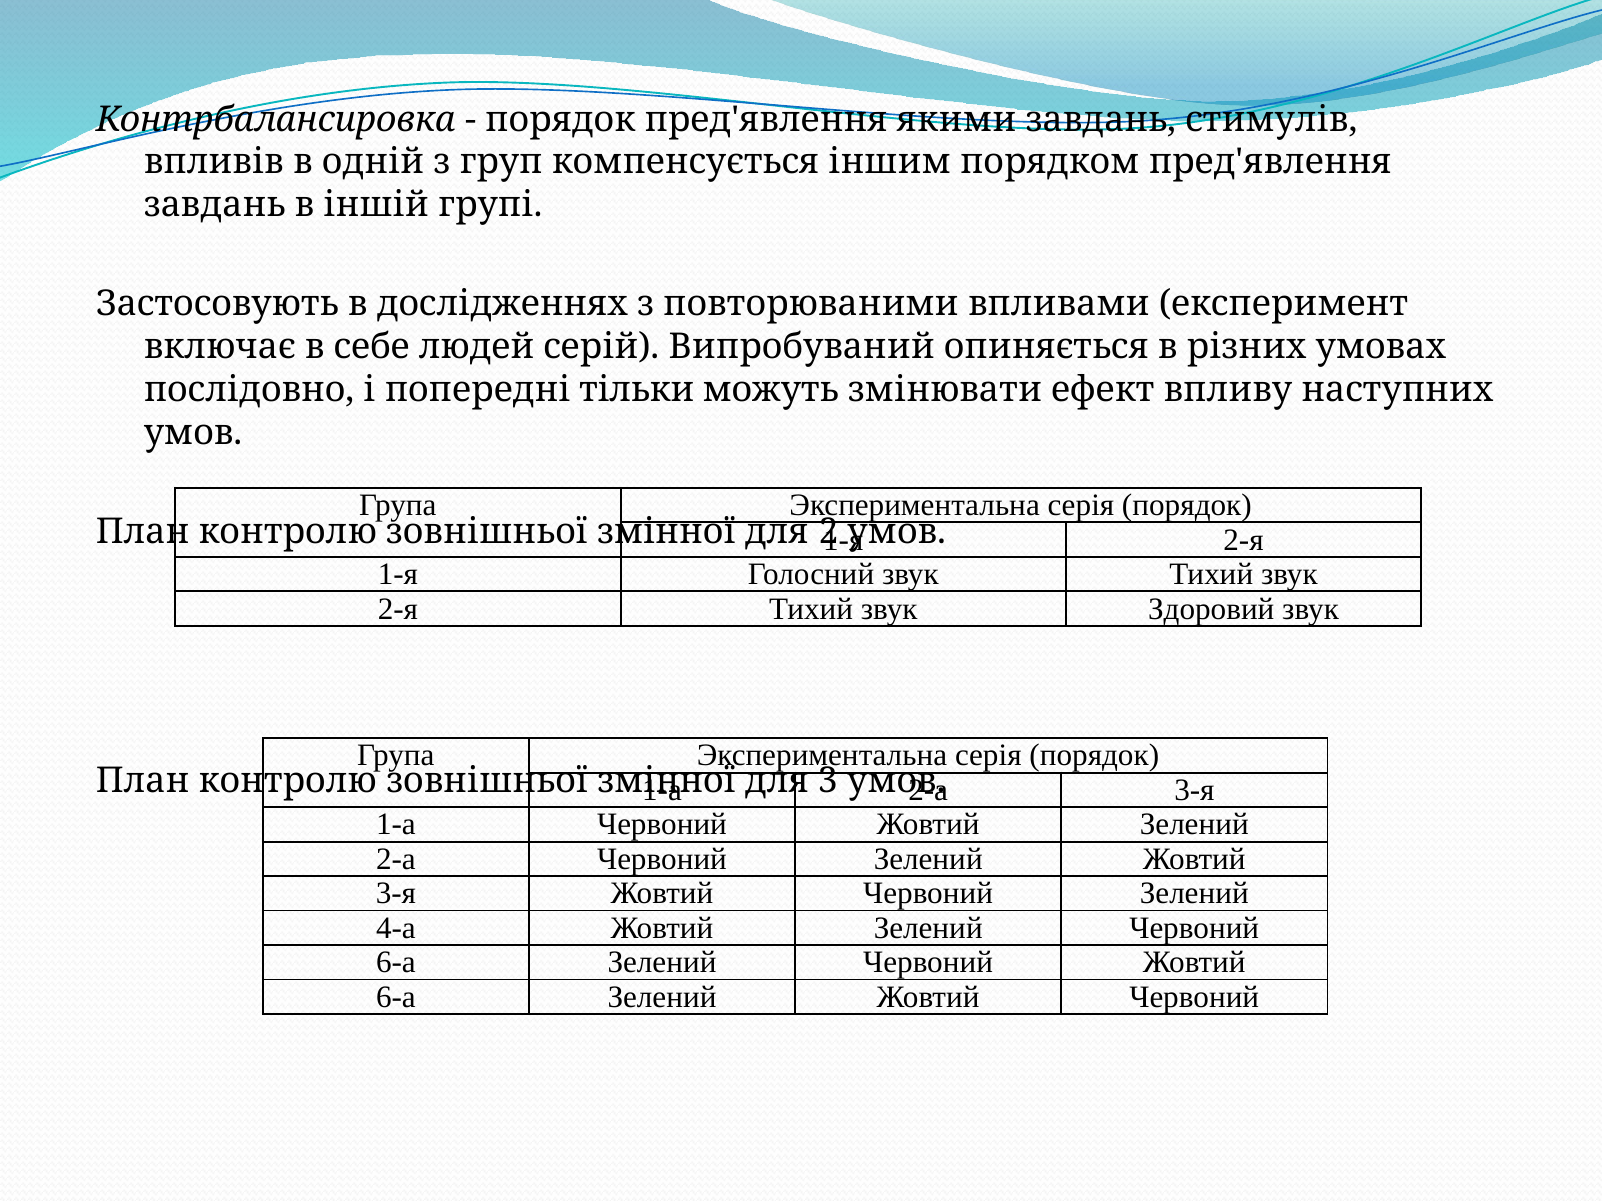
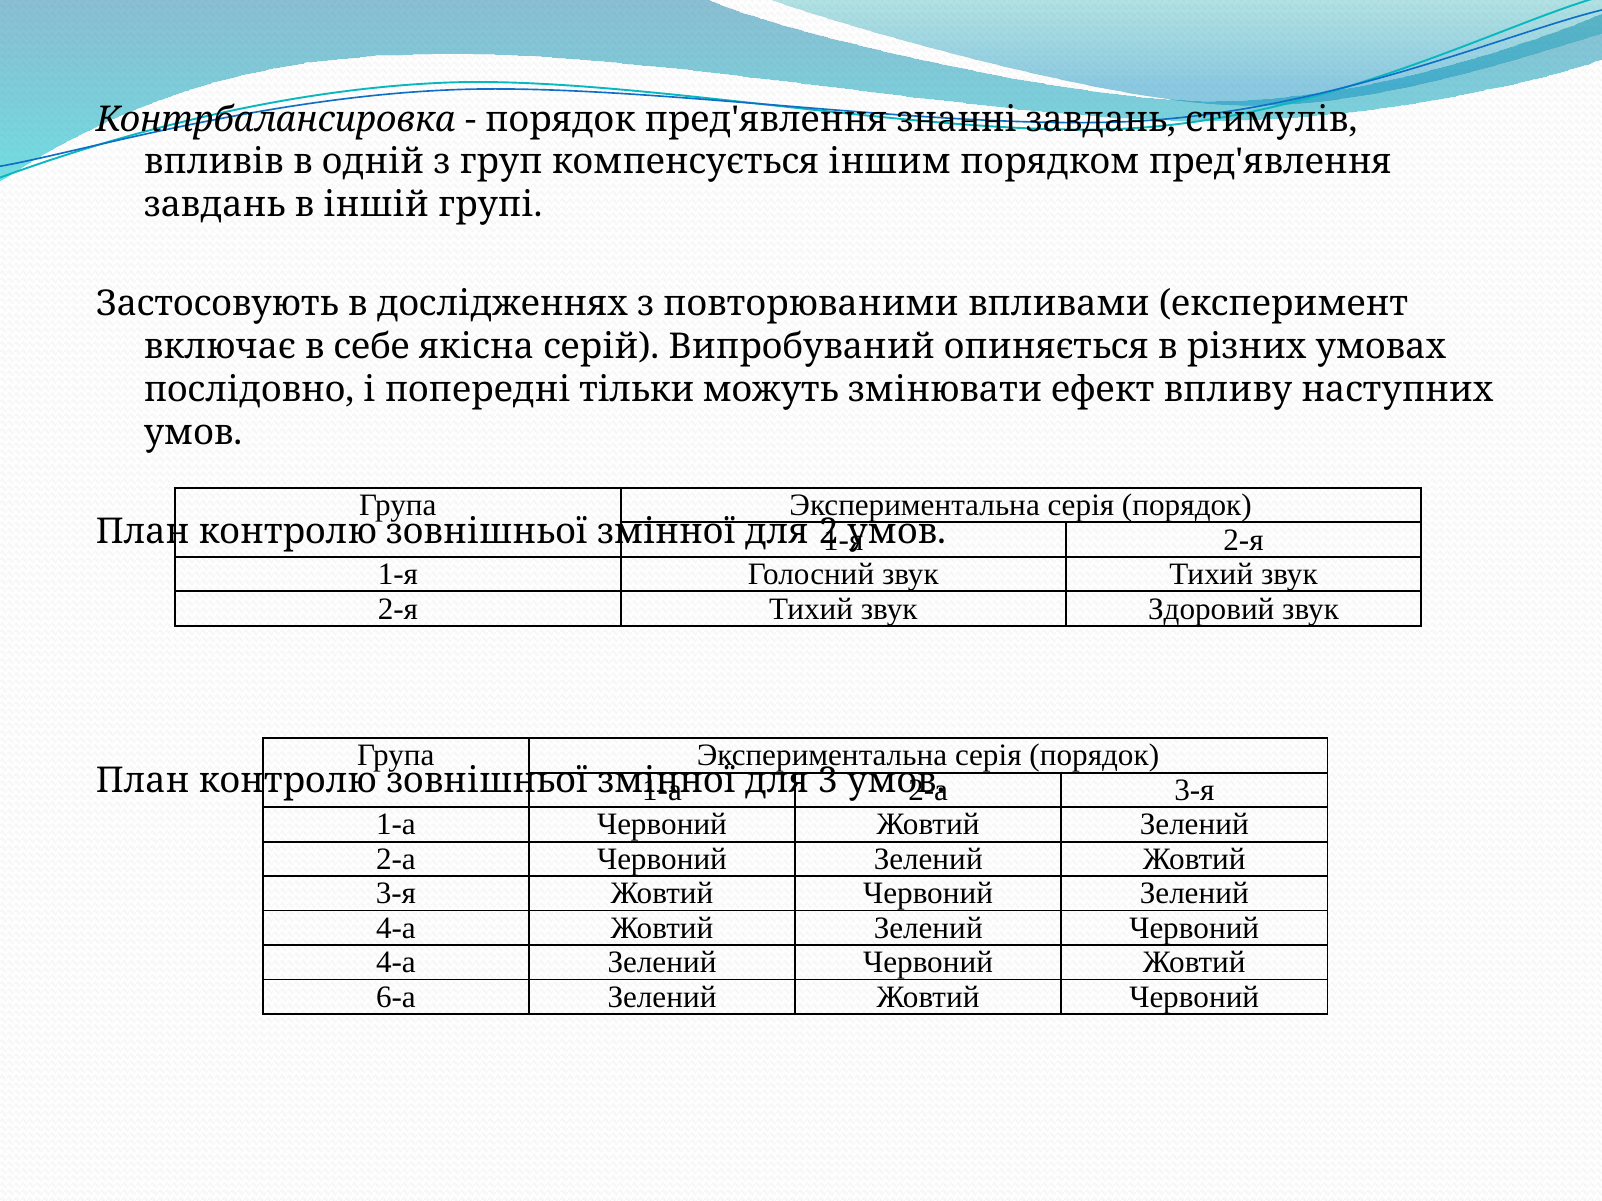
якими: якими -> знанні (957, 119)
людей: людей -> якісна (476, 347)
6-а: 6-а -> 4-а (396, 963)
